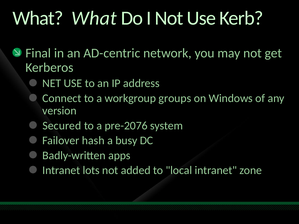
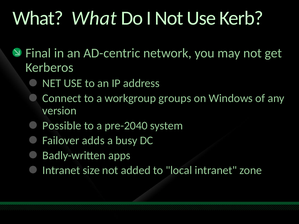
Secured: Secured -> Possible (62, 126)
pre-2076: pre-2076 -> pre-2040 (126, 126)
hash: hash -> adds (93, 141)
lots: lots -> size (91, 170)
